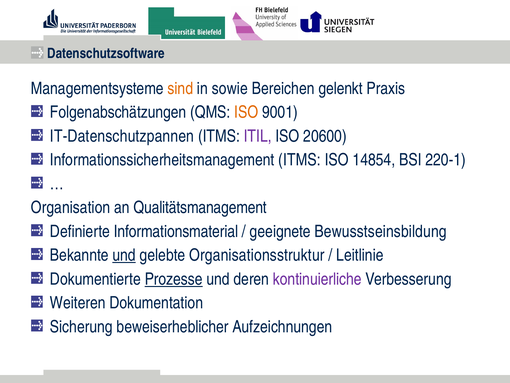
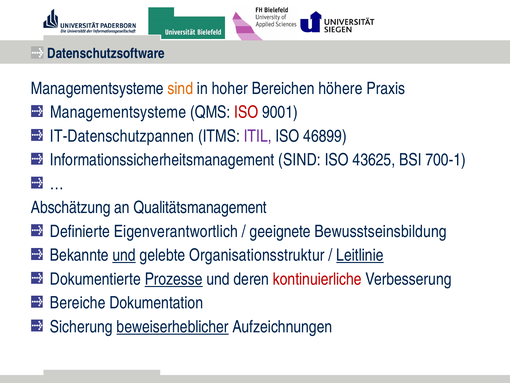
sowie: sowie -> hoher (230, 88)
gelenkt: gelenkt -> höhere (340, 88)
Folgenabschätzungen: Folgenabschätzungen -> Managementsysteme (118, 112)
ISO colour: orange -> red (246, 112)
20600: 20600 -> 46899 (325, 136)
Informationssicherheitsmanagement ITMS: ITMS -> SIND (300, 160)
14854: 14854 -> 43625 (374, 160)
220-1: 220-1 -> 700-1 (446, 160)
Organisation: Organisation -> Abschätzung (71, 207)
Informationsmaterial: Informationsmaterial -> Eigenverantwortlich (176, 231)
Leitlinie underline: none -> present (360, 255)
kontinuierliche colour: purple -> red (317, 279)
Weiteren: Weiteren -> Bereiche (78, 303)
beweiserheblicher underline: none -> present (173, 326)
